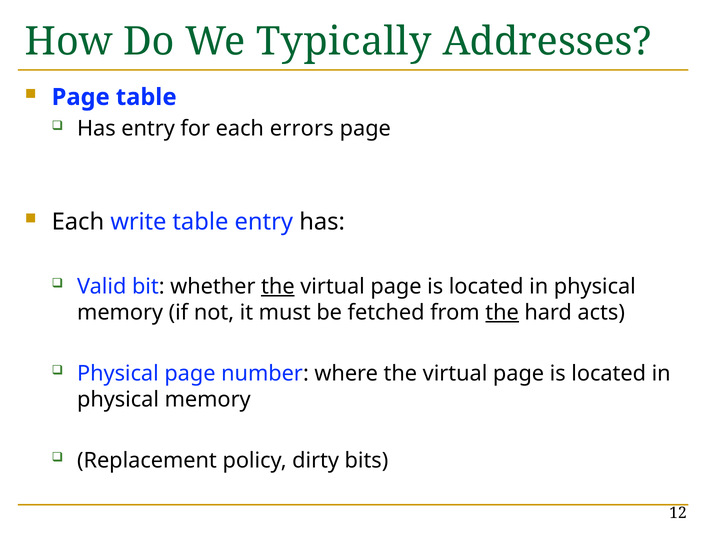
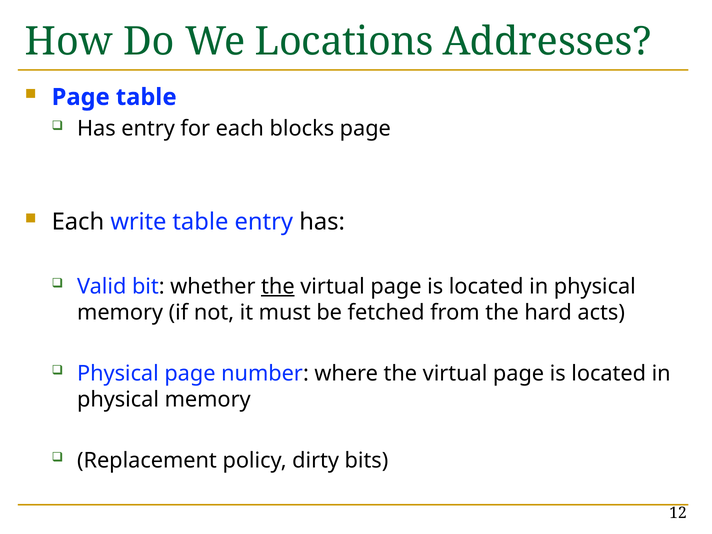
Typically: Typically -> Locations (344, 42)
errors: errors -> blocks (302, 129)
the underline: present -> none (502, 312)
